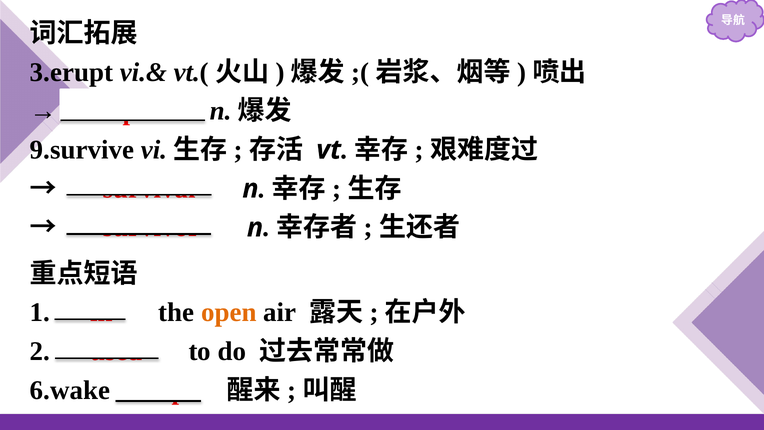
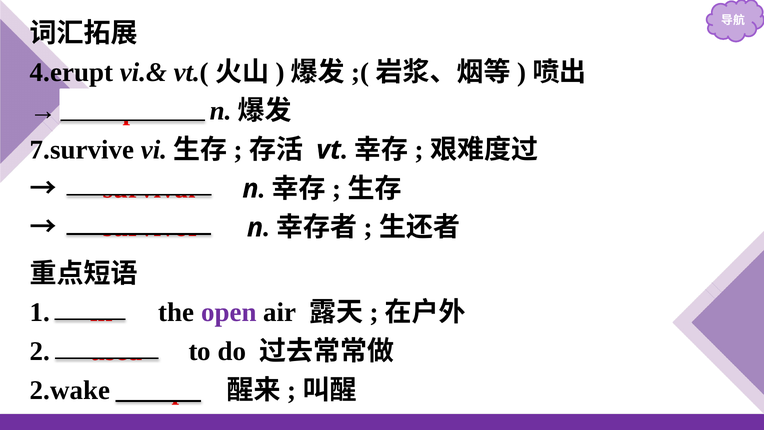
3.erupt: 3.erupt -> 4.erupt (71, 72)
9.survive: 9.survive -> 7.survive (82, 150)
open colour: orange -> purple (229, 312)
6.wake: 6.wake -> 2.wake (70, 390)
